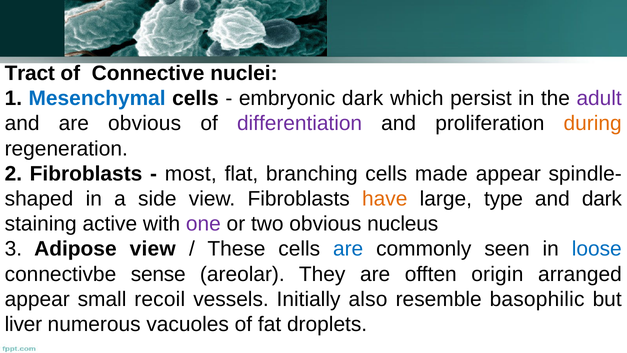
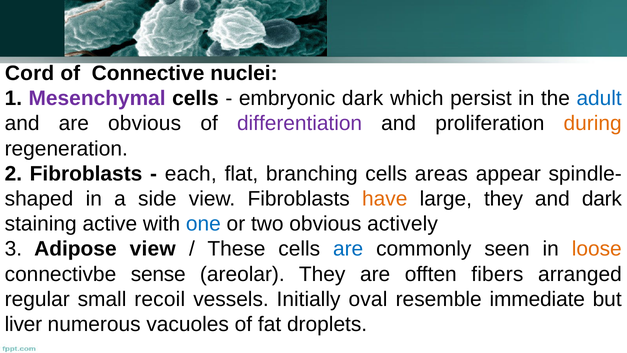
Tract: Tract -> Cord (30, 73)
Mesenchymal colour: blue -> purple (97, 98)
adult colour: purple -> blue (599, 98)
most: most -> each (191, 174)
made: made -> areas (441, 174)
large type: type -> they (504, 199)
one colour: purple -> blue (203, 224)
nucleus: nucleus -> actively (403, 224)
loose colour: blue -> orange (597, 249)
origin: origin -> fibers (497, 274)
appear: appear -> regular (37, 299)
also: also -> oval (368, 299)
basophilic: basophilic -> immediate (537, 299)
